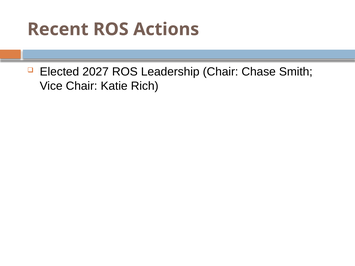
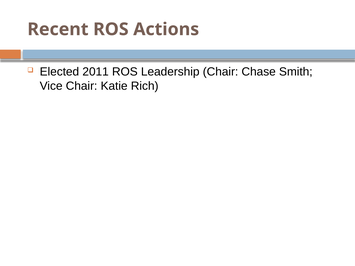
2027: 2027 -> 2011 (96, 72)
